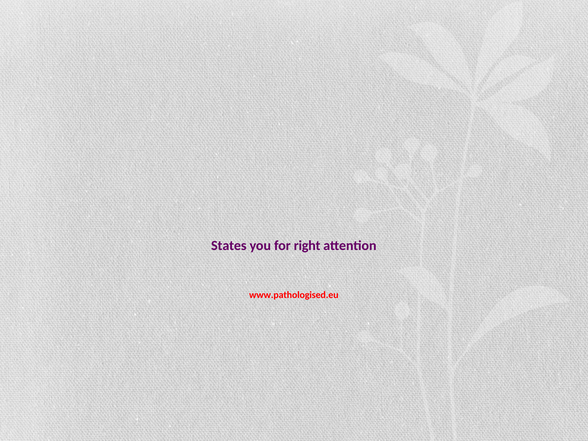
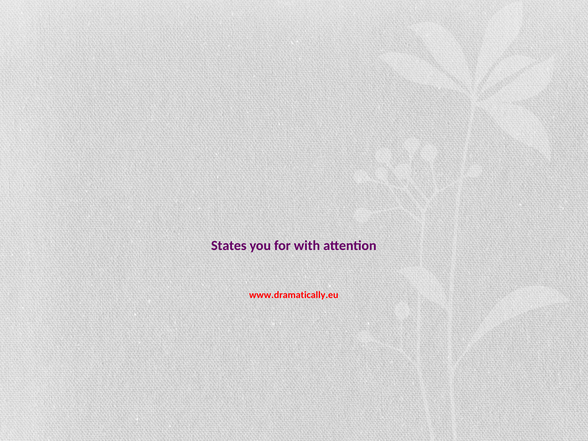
right: right -> with (307, 246)
www.pathologised.eu: www.pathologised.eu -> www.dramatically.eu (294, 295)
